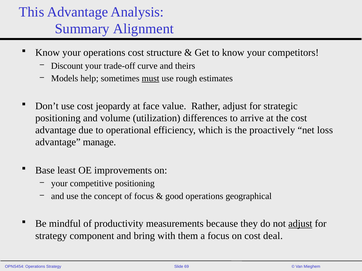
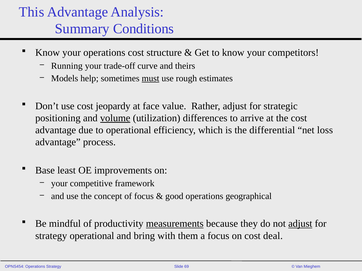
Alignment: Alignment -> Conditions (143, 29)
Discount: Discount -> Running (67, 66)
volume underline: none -> present (115, 118)
proactively: proactively -> differential (272, 130)
manage: manage -> process (99, 142)
competitive positioning: positioning -> framework (135, 184)
measurements underline: none -> present (175, 224)
strategy component: component -> operational (92, 236)
